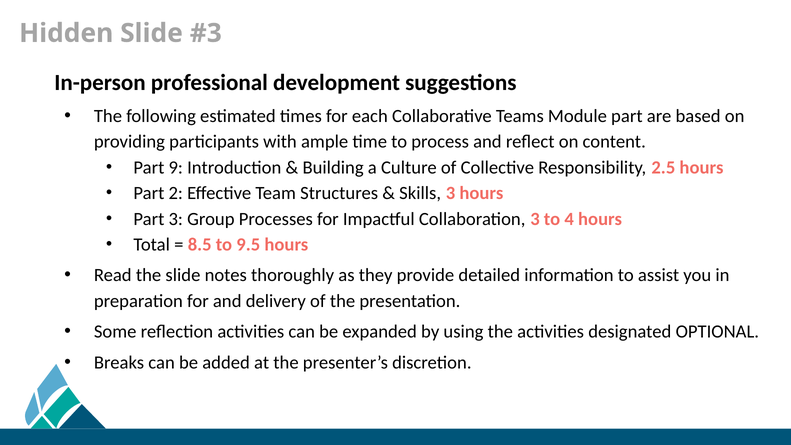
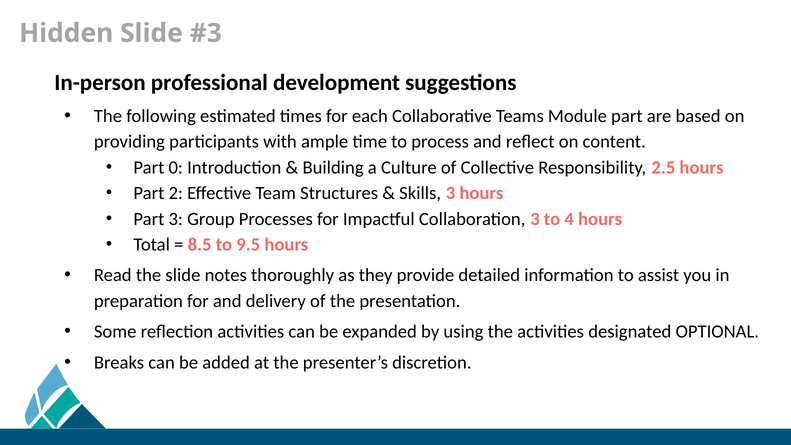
9: 9 -> 0 (176, 167)
